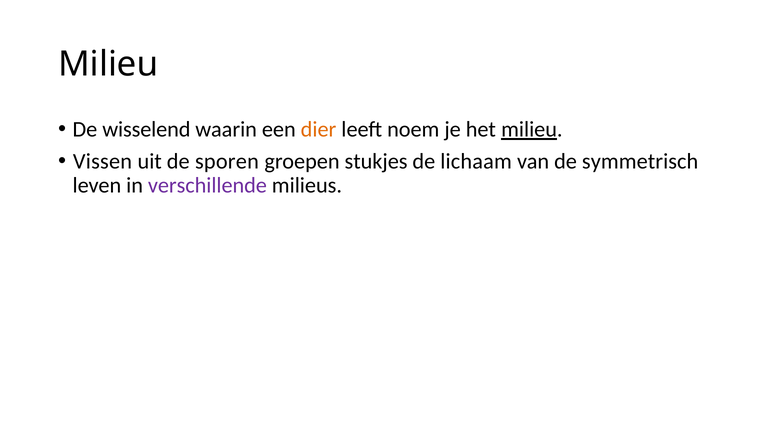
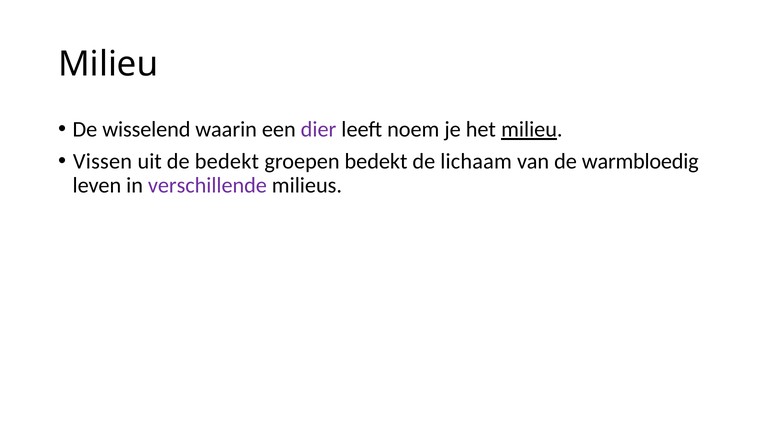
dier colour: orange -> purple (319, 129)
de sporen: sporen -> bedekt (227, 161)
groepen stukjes: stukjes -> bedekt (376, 161)
symmetrisch: symmetrisch -> warmbloedig (640, 161)
